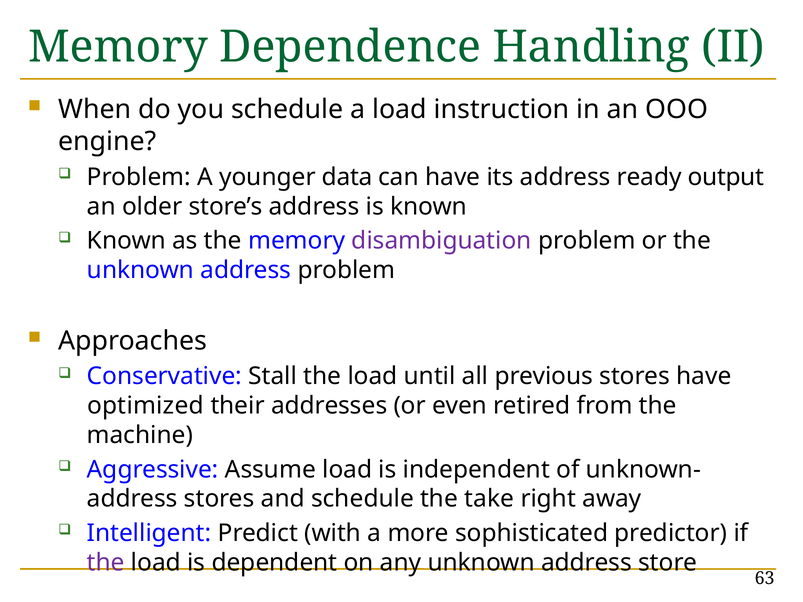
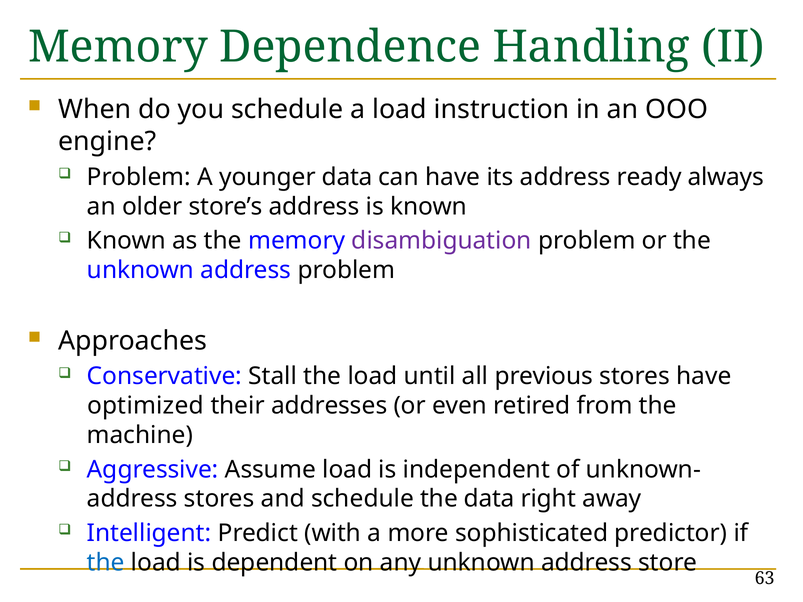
output: output -> always (726, 177)
the take: take -> data (489, 499)
the colour: purple -> blue (106, 563)
